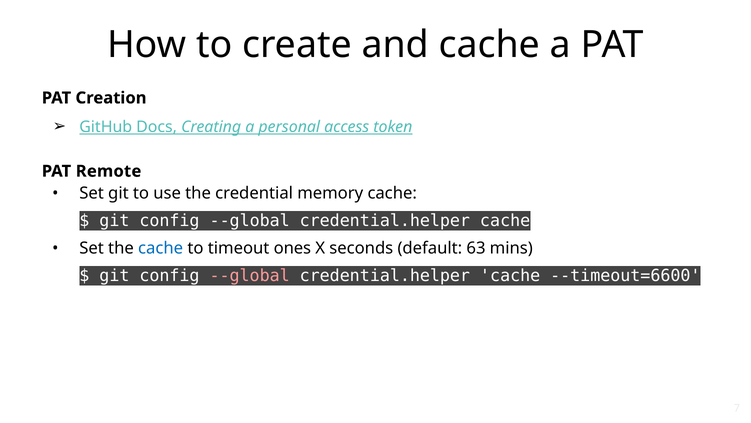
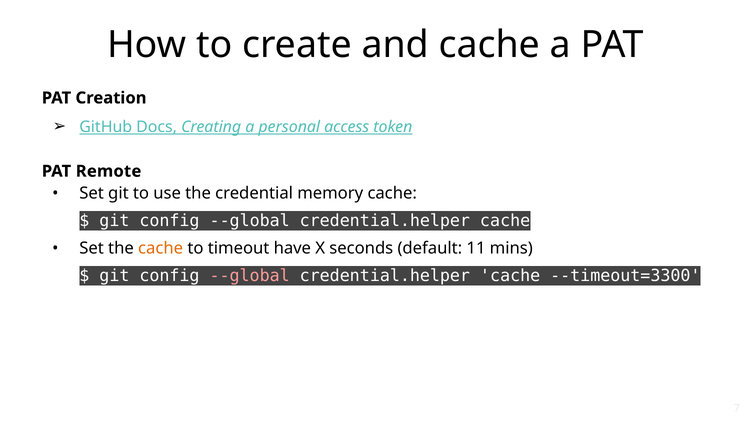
cache colour: blue -> orange (161, 248)
ones: ones -> have (292, 248)
63: 63 -> 11 (476, 248)
--timeout=6600: --timeout=6600 -> --timeout=3300 (625, 276)
